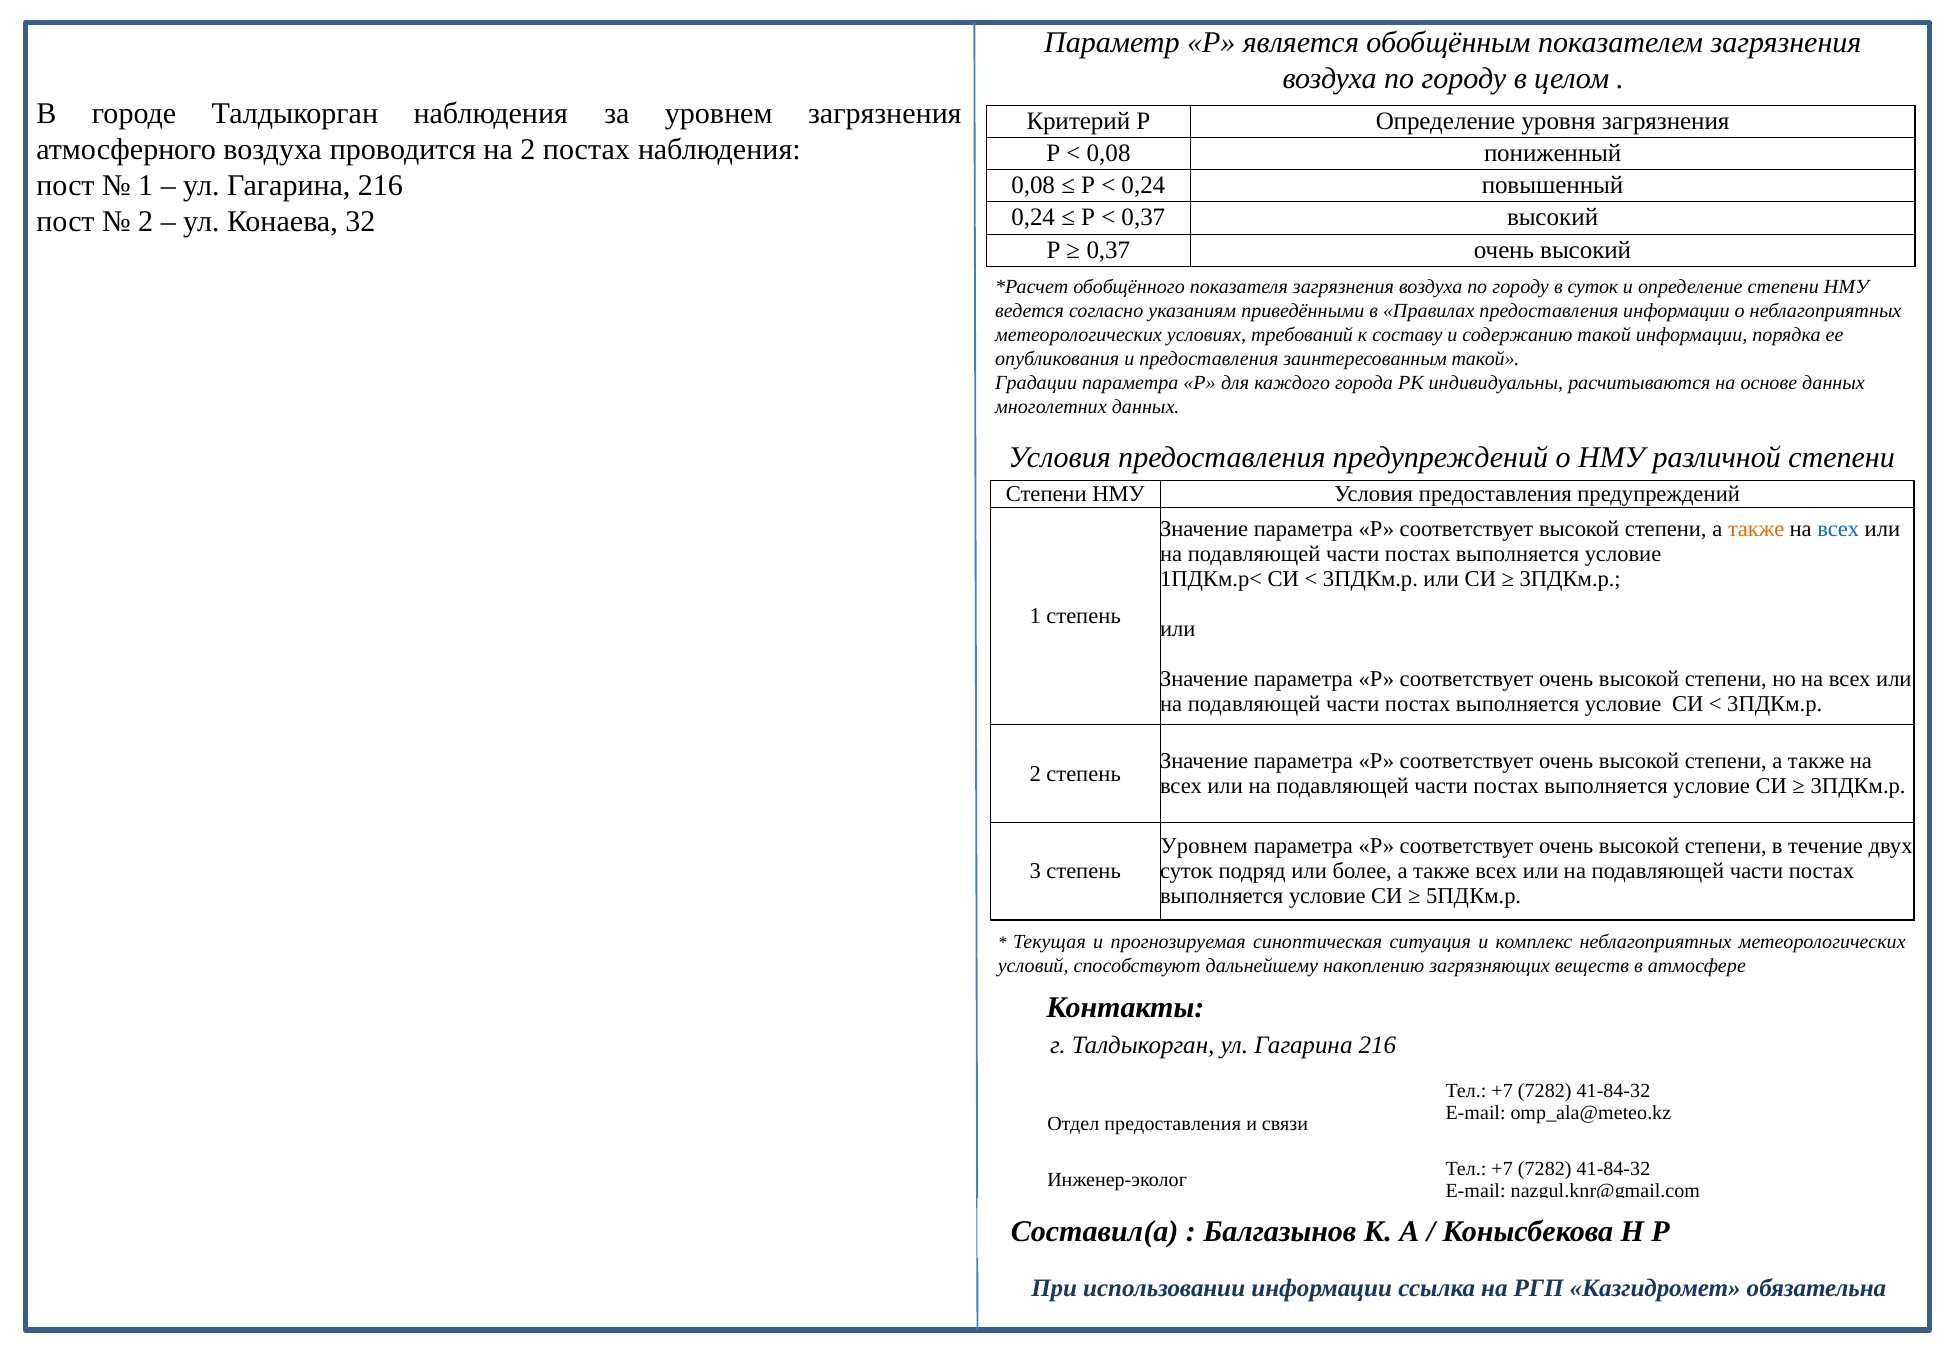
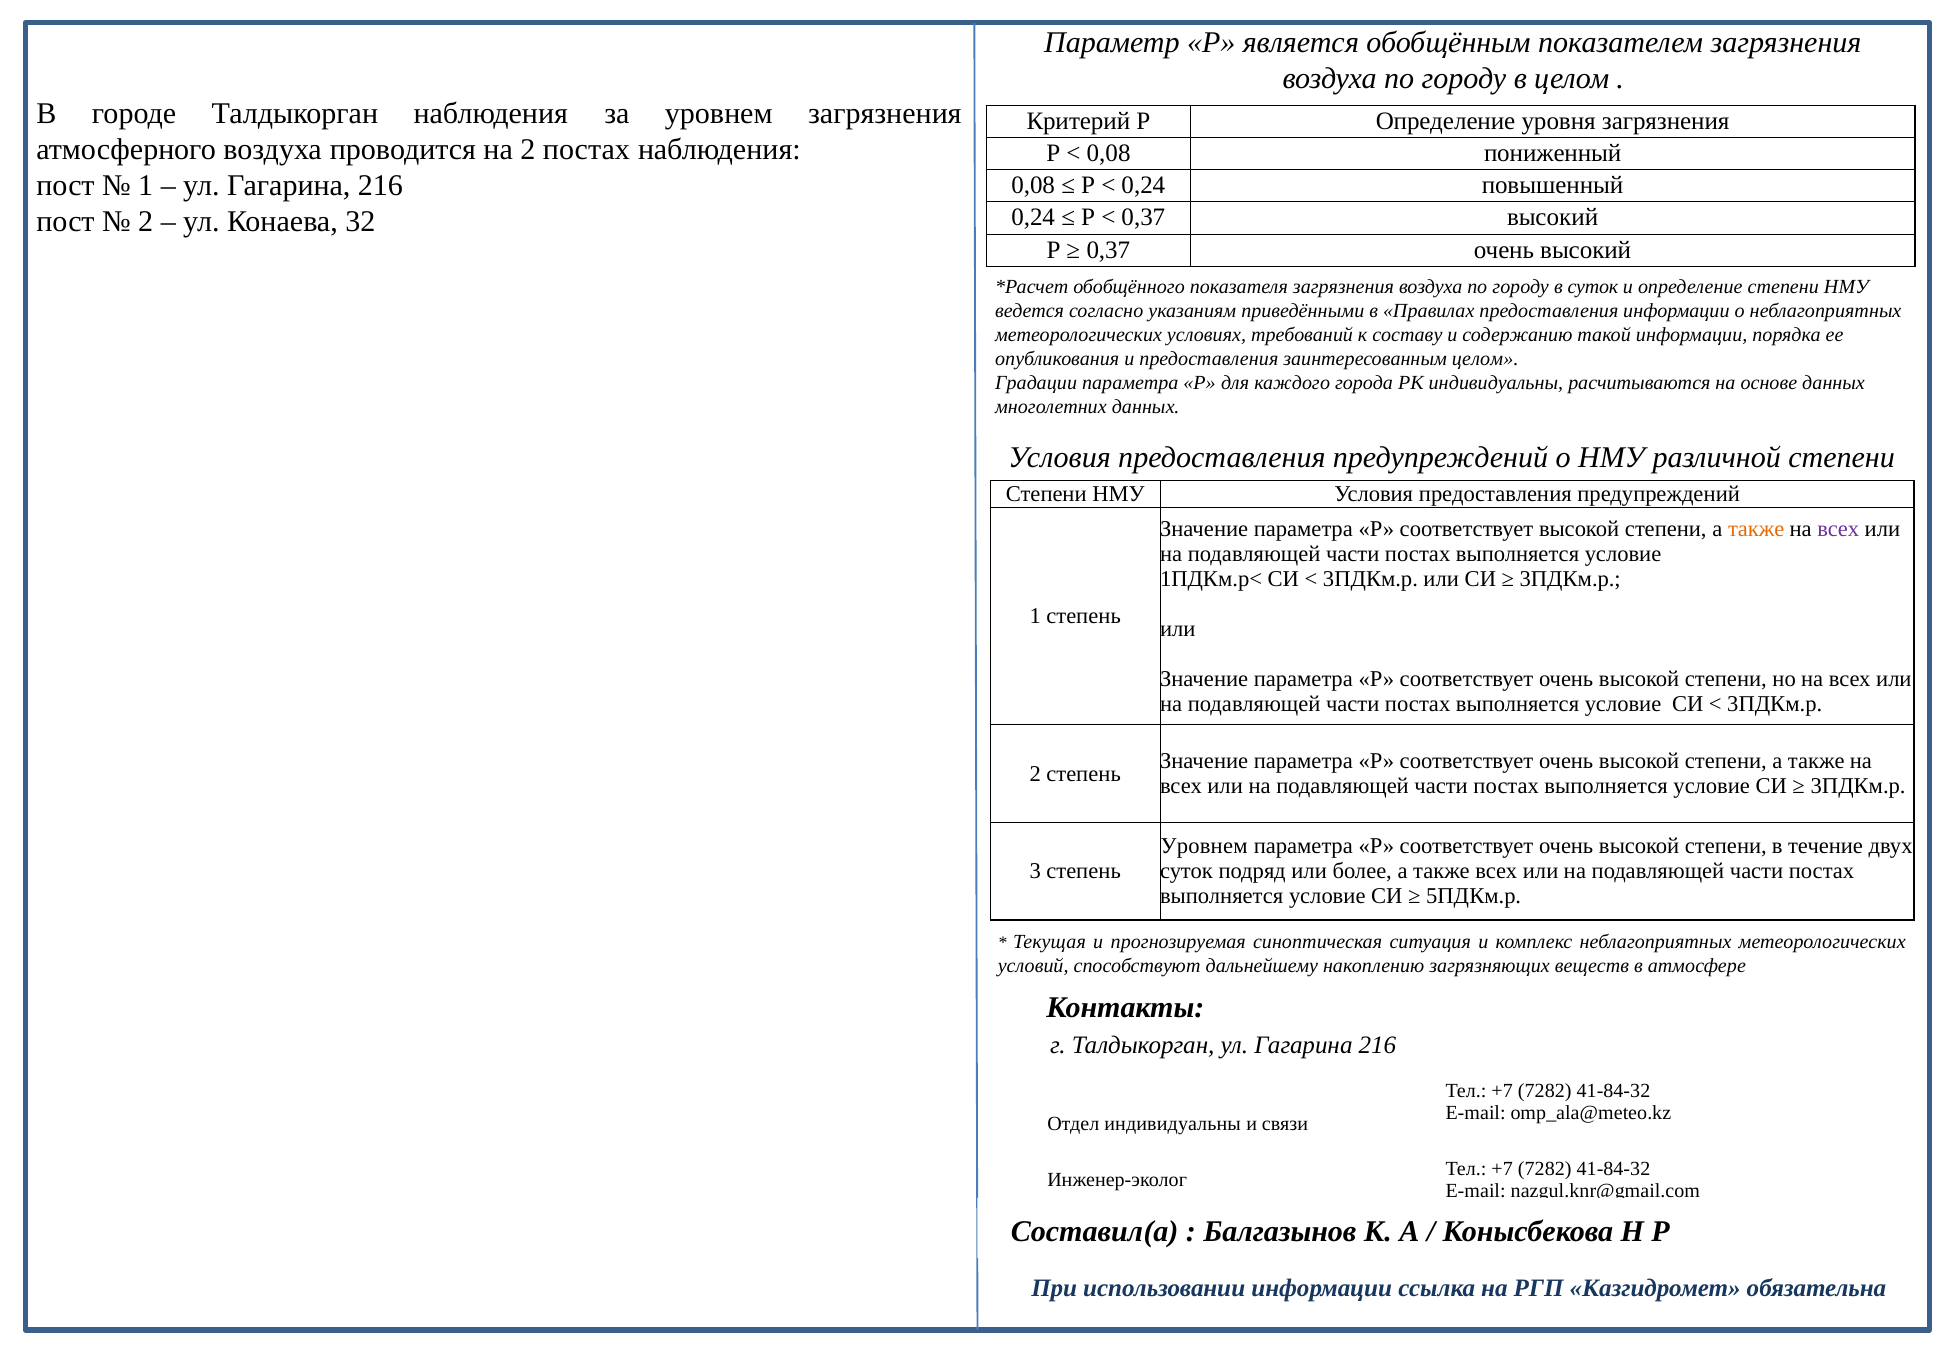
заинтересованным такой: такой -> целом (1485, 359)
всех colour: blue -> purple (1838, 529)
Отдел предоставления: предоставления -> индивидуальны (1173, 1124)
